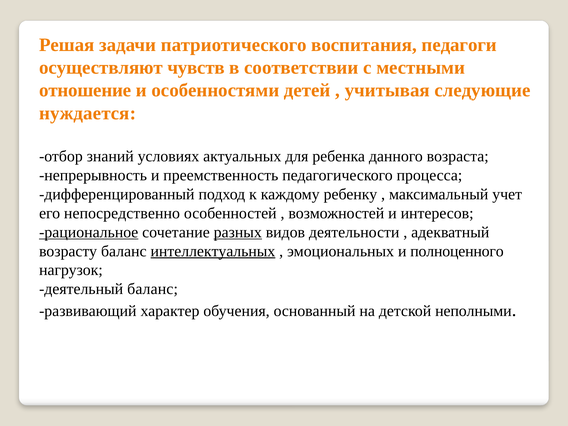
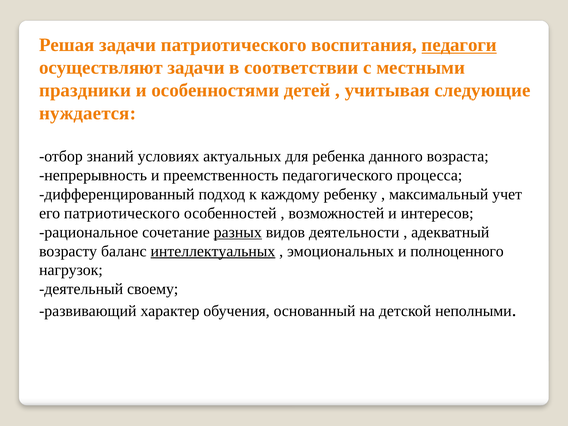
педагоги underline: none -> present (459, 45)
осуществляют чувств: чувств -> задачи (196, 68)
отношение: отношение -> праздники (85, 90)
его непосредственно: непосредственно -> патриотического (122, 213)
рациональное underline: present -> none (89, 232)
деятельный баланс: баланс -> своему (153, 289)
